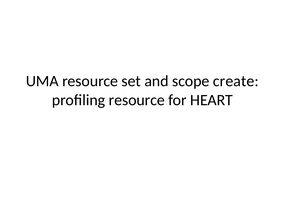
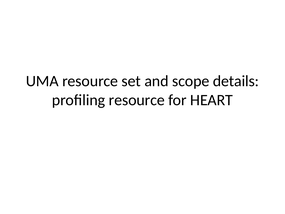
create: create -> details (236, 81)
